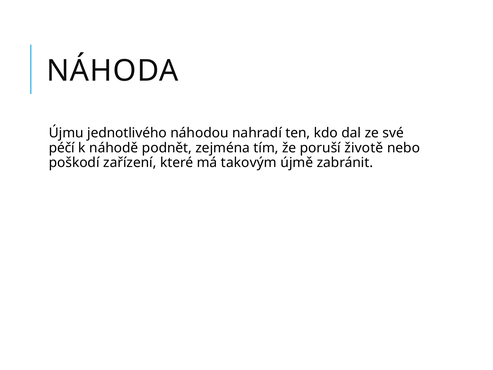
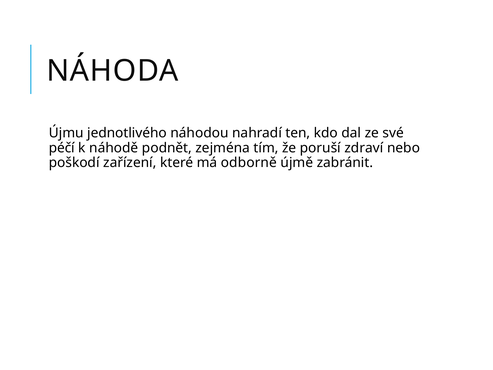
životě: životě -> zdraví (364, 148)
takovým: takovým -> odborně (249, 163)
